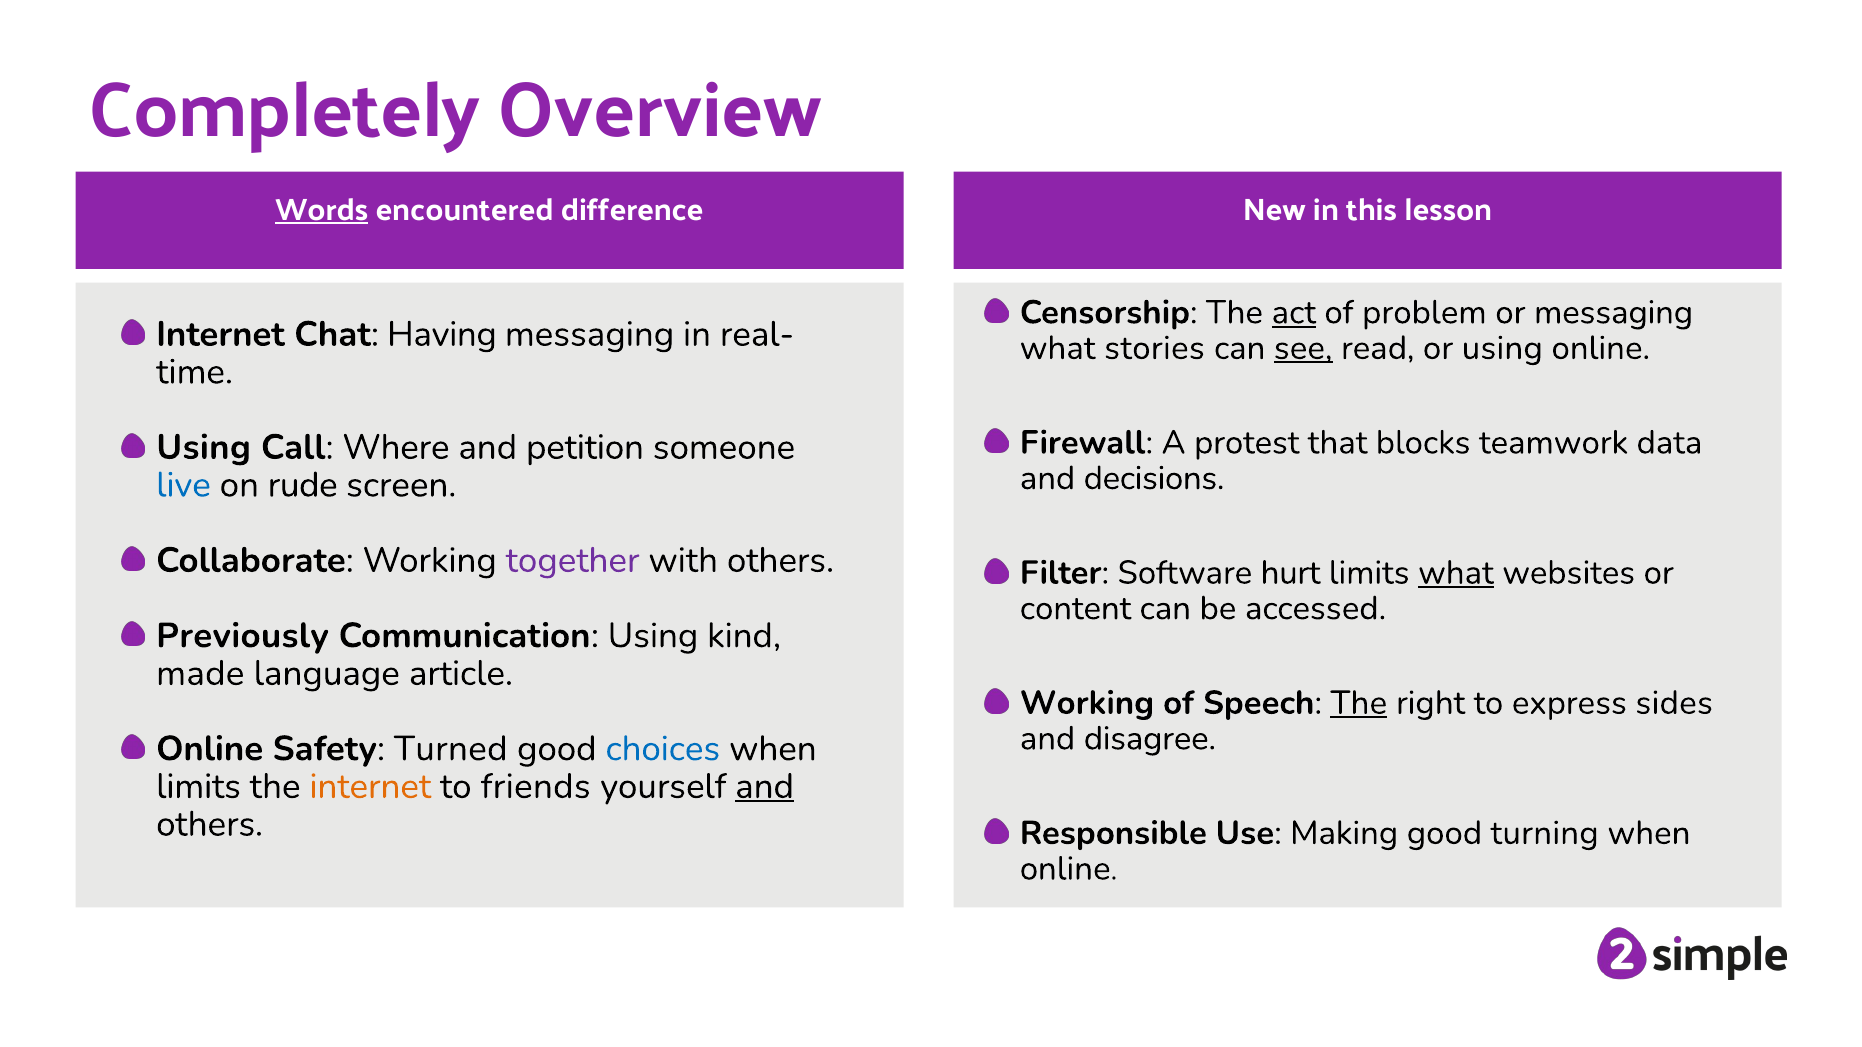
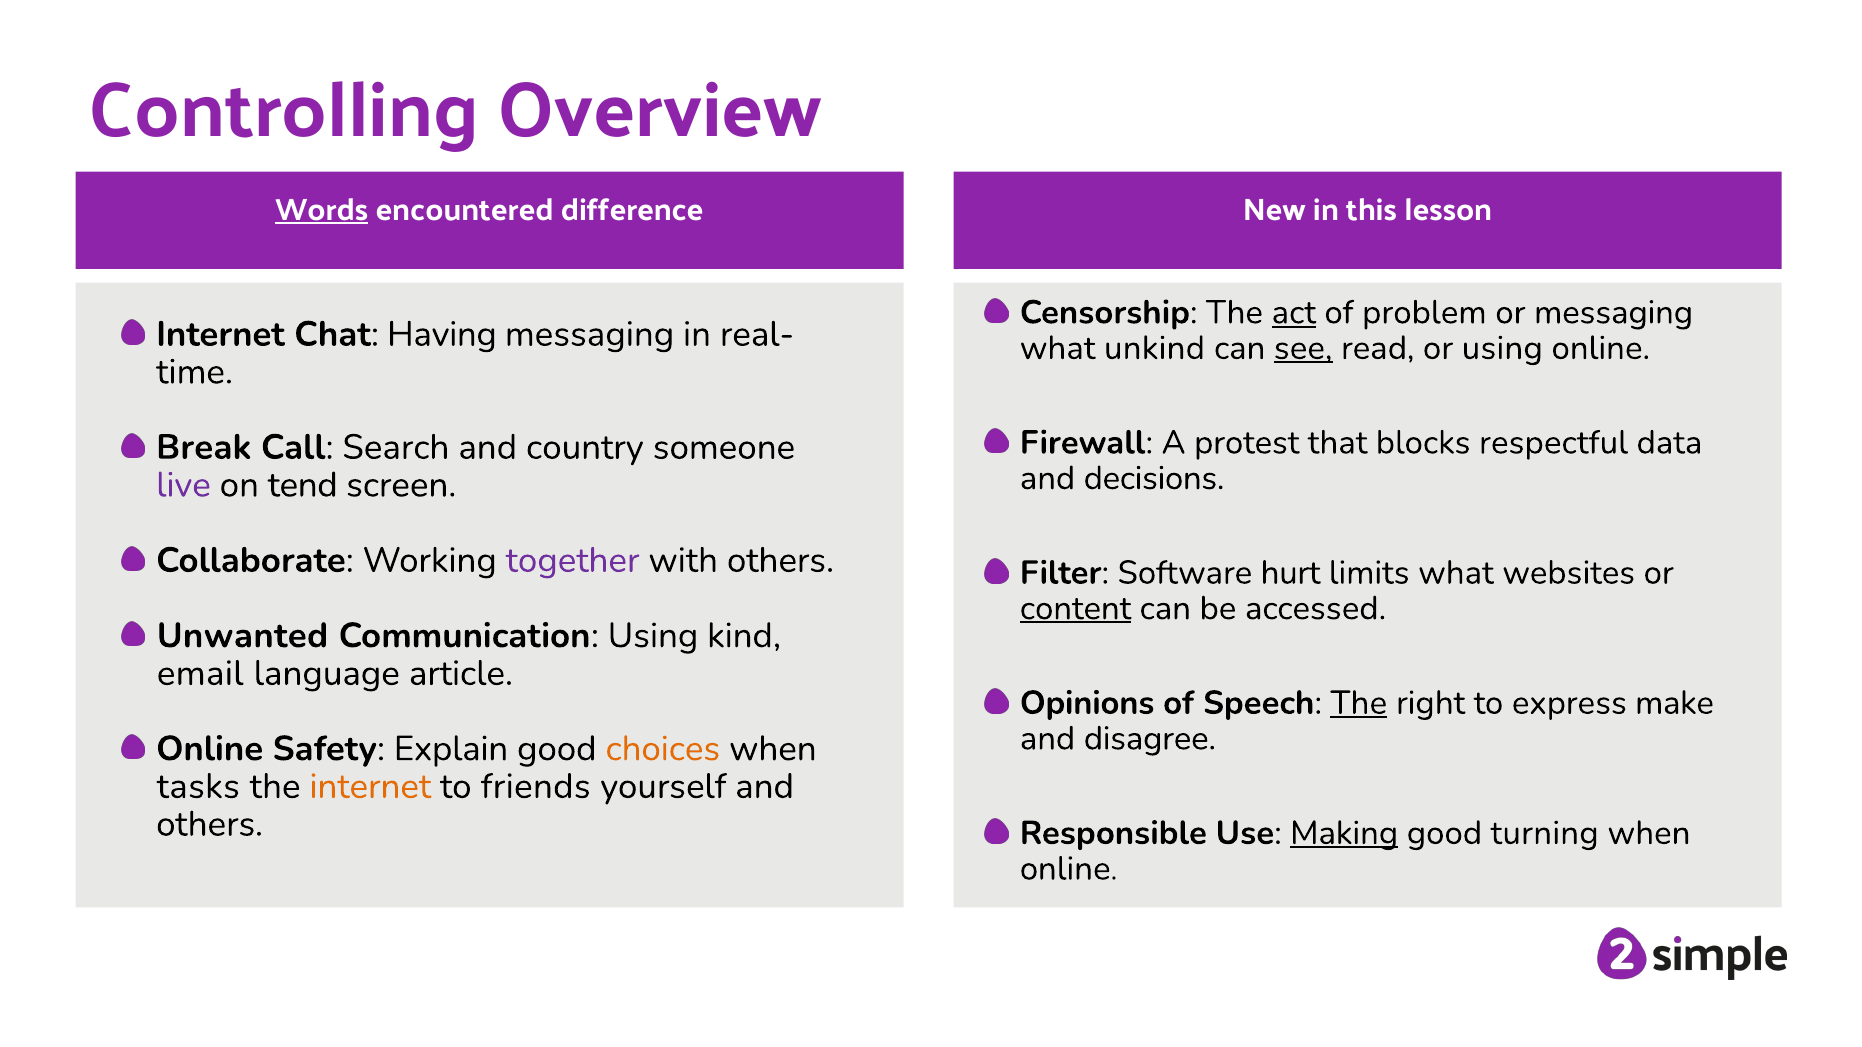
Completely: Completely -> Controlling (284, 111)
stories: stories -> unkind (1154, 348)
teamwork: teamwork -> respectful (1554, 443)
Using: Using -> Break (204, 447)
Where: Where -> Search (396, 447)
petition: petition -> country (585, 447)
live colour: blue -> purple (183, 485)
rude: rude -> tend (303, 485)
what underline: present -> none (1456, 573)
content underline: none -> present (1076, 609)
Previously: Previously -> Unwanted (242, 636)
made: made -> email (200, 674)
Working: Working -> Opinions (1087, 703)
sides: sides -> make (1675, 703)
Turned: Turned -> Explain (451, 749)
choices colour: blue -> orange (663, 749)
limits: limits -> tasks (198, 787)
and underline: present -> none (765, 787)
Making underline: none -> present (1344, 833)
